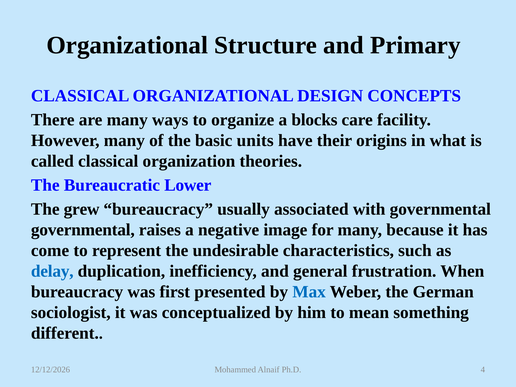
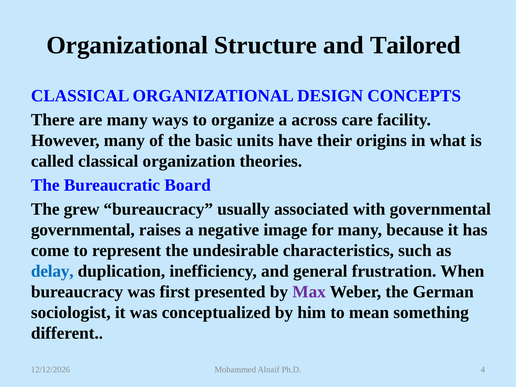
Primary: Primary -> Tailored (415, 45)
blocks: blocks -> across (314, 120)
Lower: Lower -> Board (188, 185)
Max colour: blue -> purple (309, 292)
